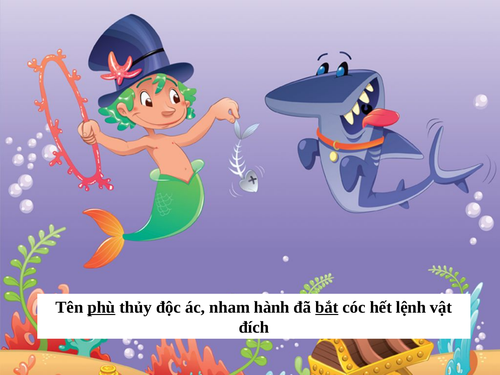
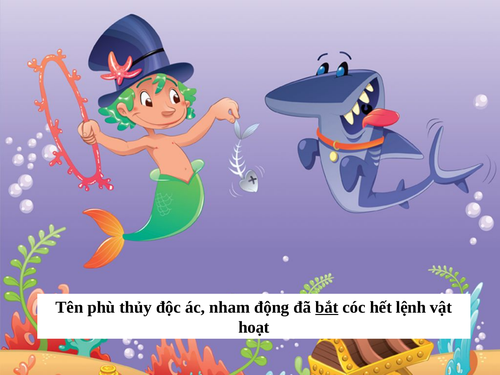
phù underline: present -> none (101, 307)
hành: hành -> động (272, 307)
đích: đích -> hoạt (254, 327)
